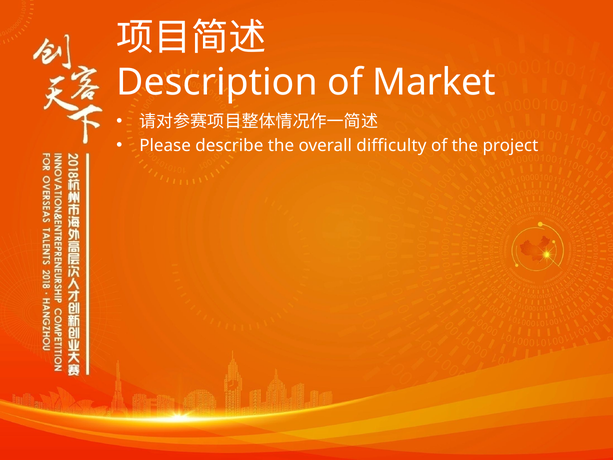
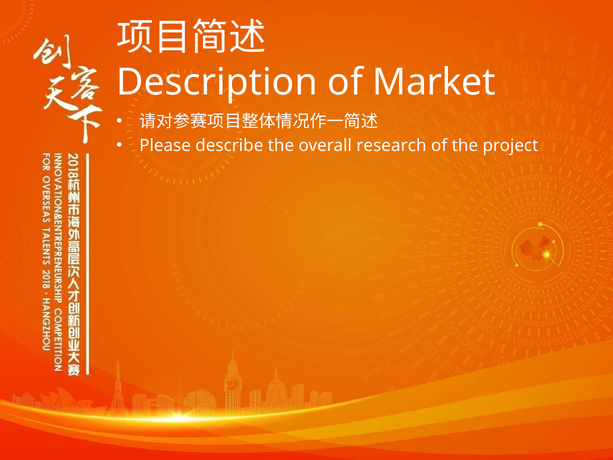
difficulty: difficulty -> research (391, 146)
